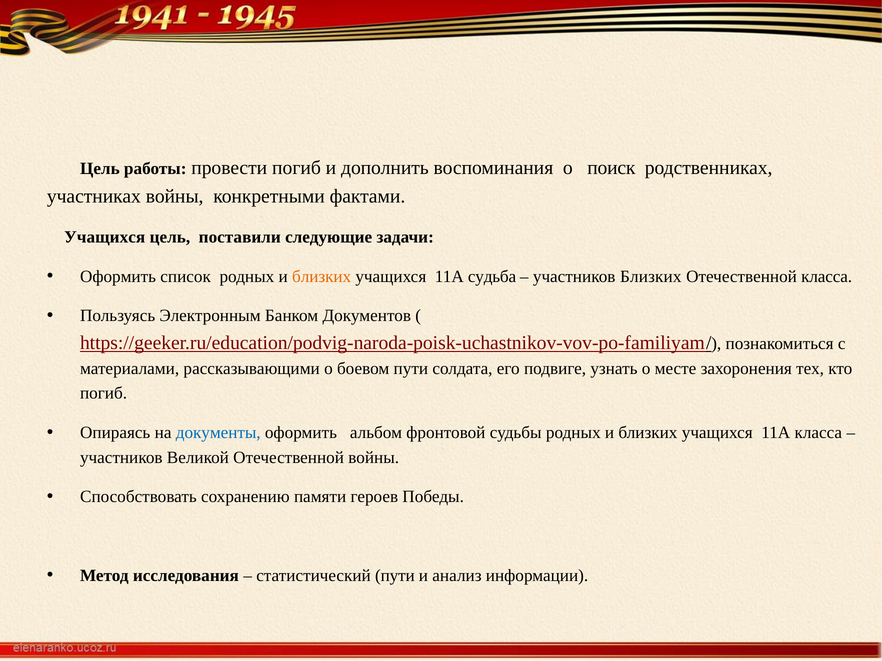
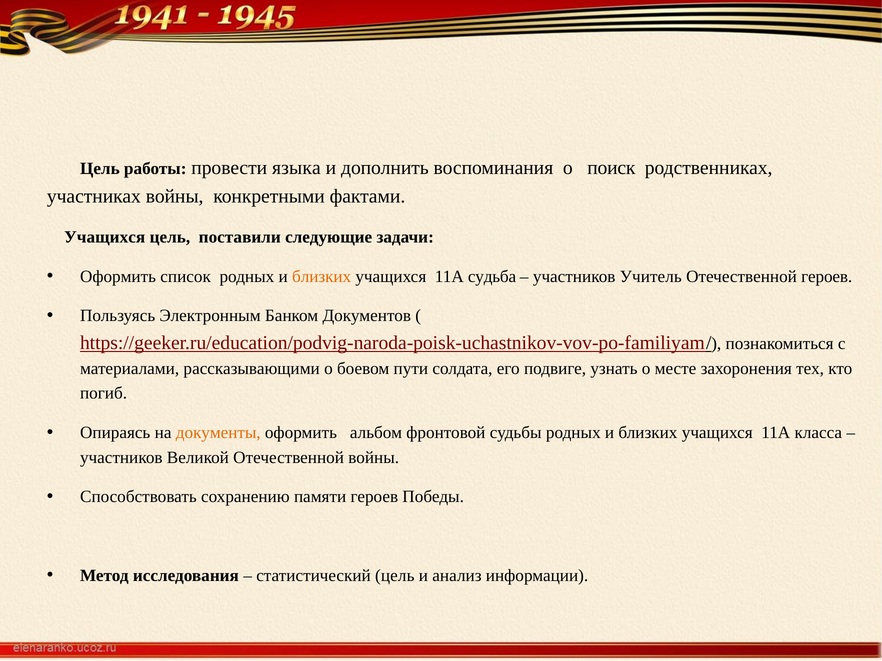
провести погиб: погиб -> языка (296, 168)
участников Близких: Близких -> Учитель (651, 277)
Отечественной класса: класса -> героев (827, 277)
документы colour: blue -> orange (218, 433)
статистический пути: пути -> цель (395, 576)
